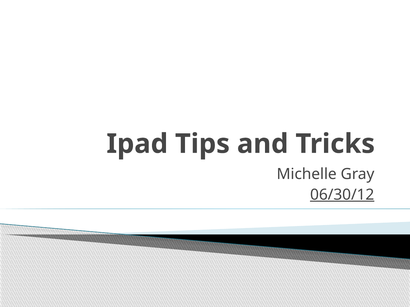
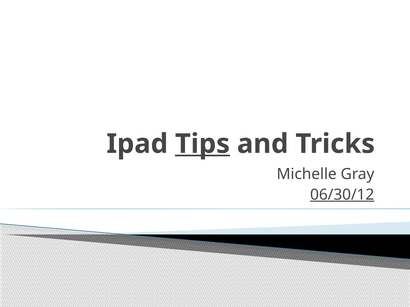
Tips underline: none -> present (202, 144)
